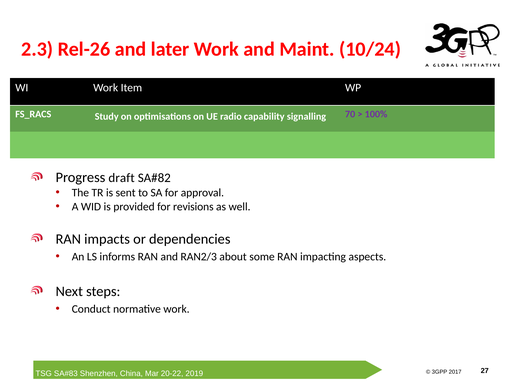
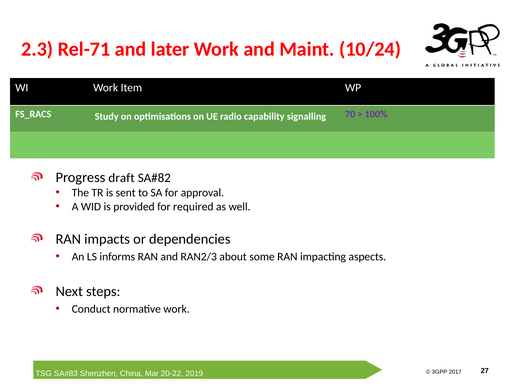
Rel-26: Rel-26 -> Rel-71 (84, 49)
revisions: revisions -> required (193, 206)
